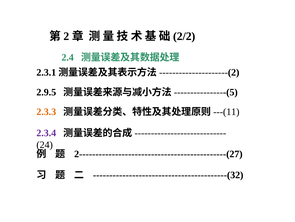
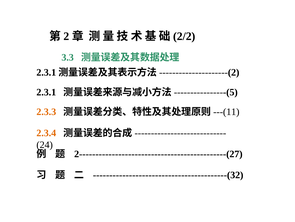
2.4: 2.4 -> 3.3 (68, 57)
2.9.5: 2.9.5 -> 2.3.1 (46, 92)
2.3.4 colour: purple -> orange (46, 133)
